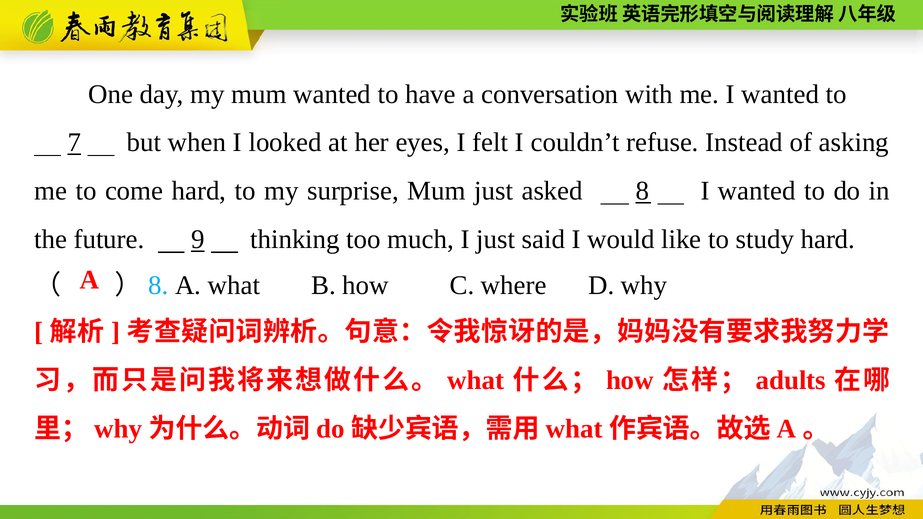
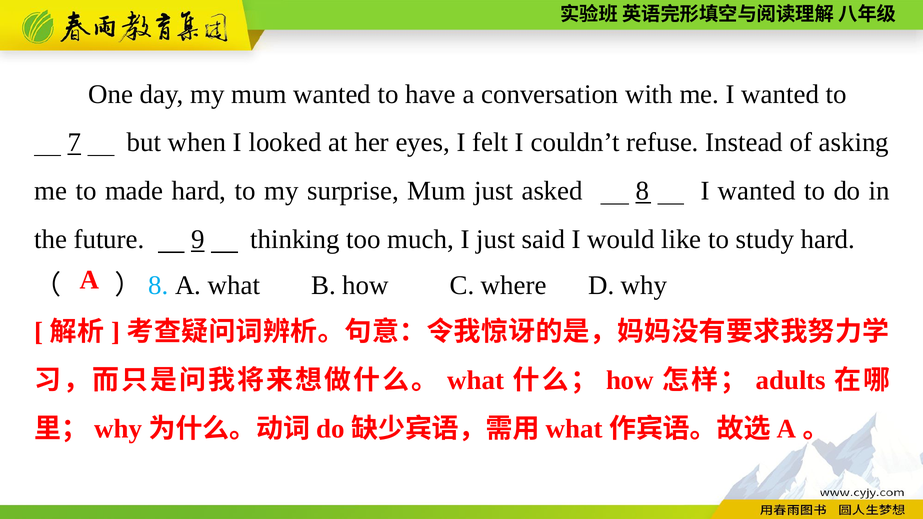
come: come -> made (134, 191)
